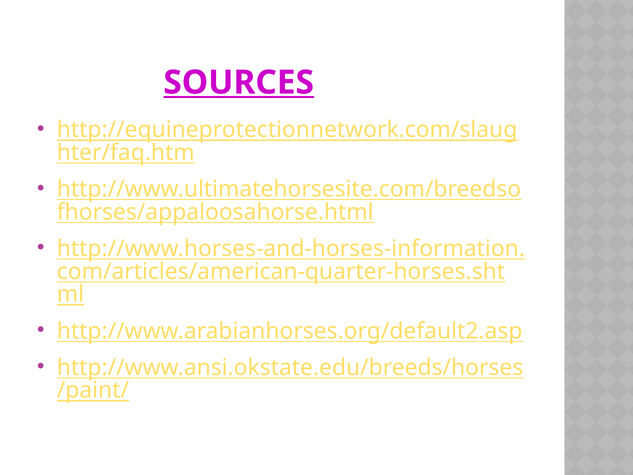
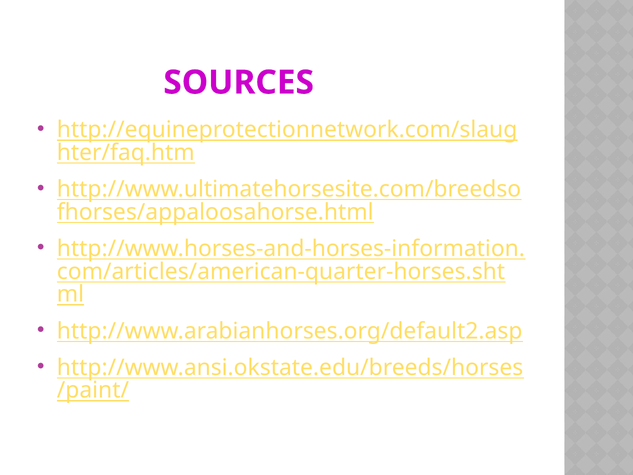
SOURCES underline: present -> none (239, 83)
